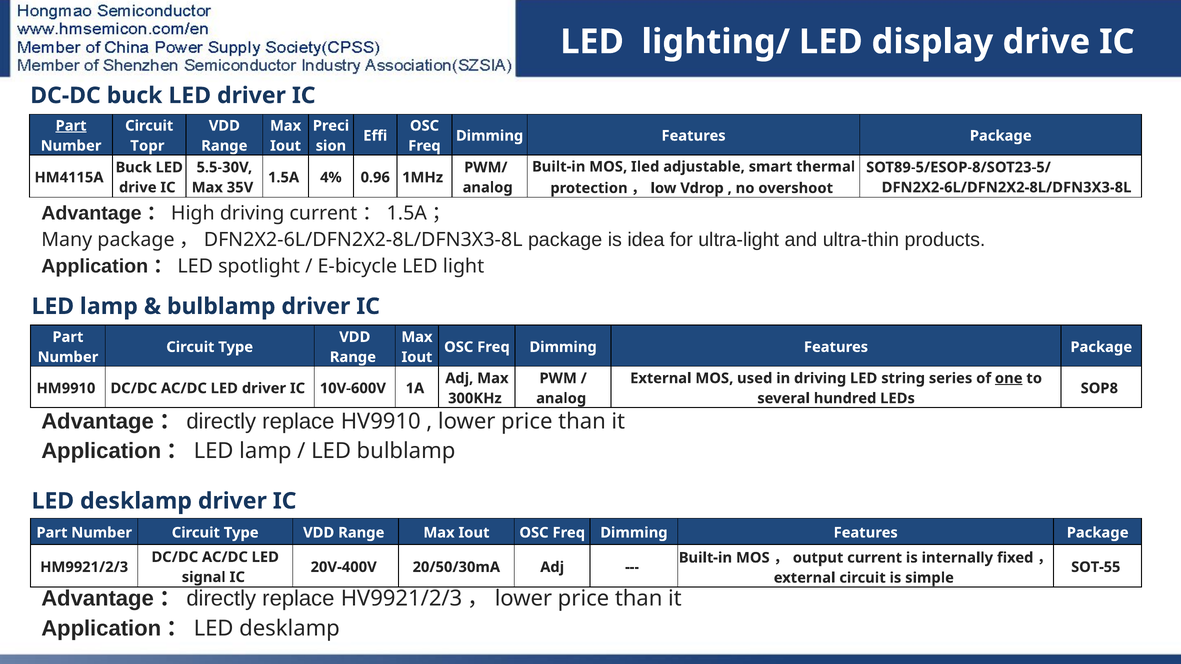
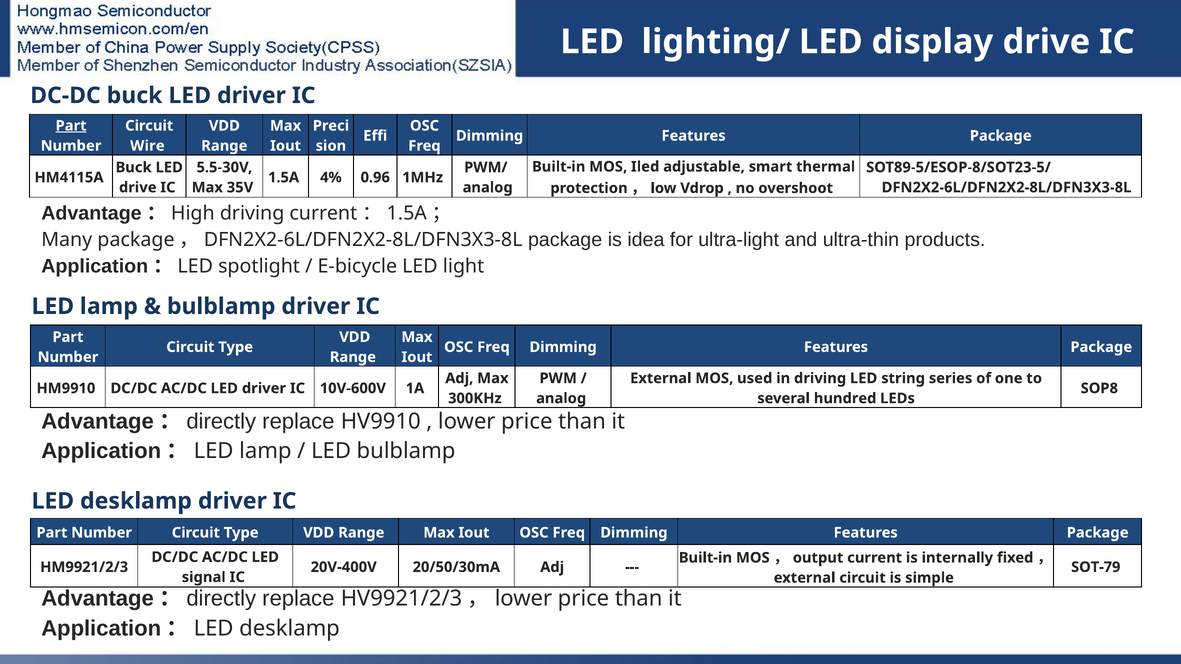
Topr: Topr -> Wire (147, 146)
one underline: present -> none (1009, 378)
SOT-55: SOT-55 -> SOT-79 (1096, 567)
